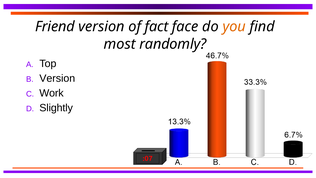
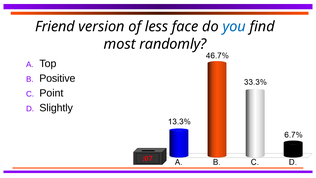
fact: fact -> less (157, 27)
you colour: orange -> blue (234, 27)
Version: Version -> Positive (57, 78)
Work: Work -> Point (51, 93)
